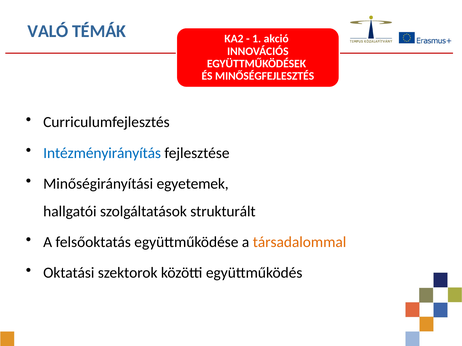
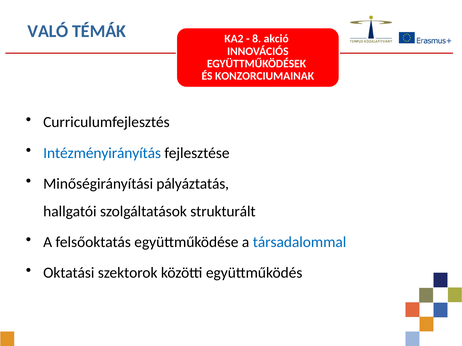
1: 1 -> 8 (257, 39)
MINŐSÉGFEJLESZTÉS: MINŐSÉGFEJLESZTÉS -> KONZORCIUMAINAK (265, 76)
egyetemek: egyetemek -> pályáztatás (193, 184)
társadalommal colour: orange -> blue (300, 242)
